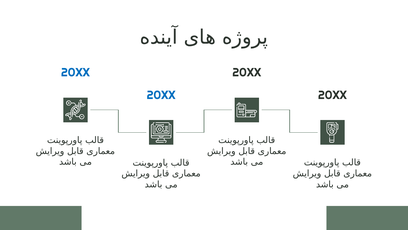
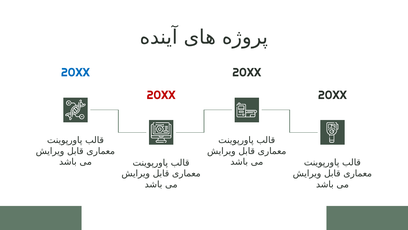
20XX colour: blue -> red (161, 95)
